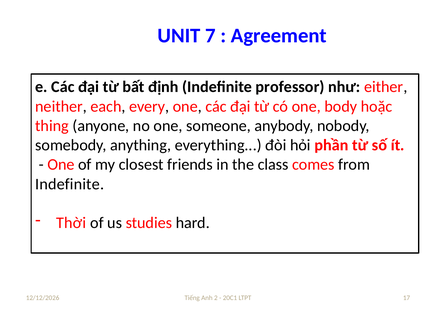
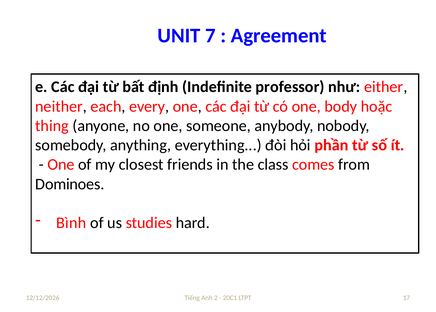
Indefinite: Indefinite -> Dominoes (70, 184)
Thời: Thời -> Bình (71, 222)
